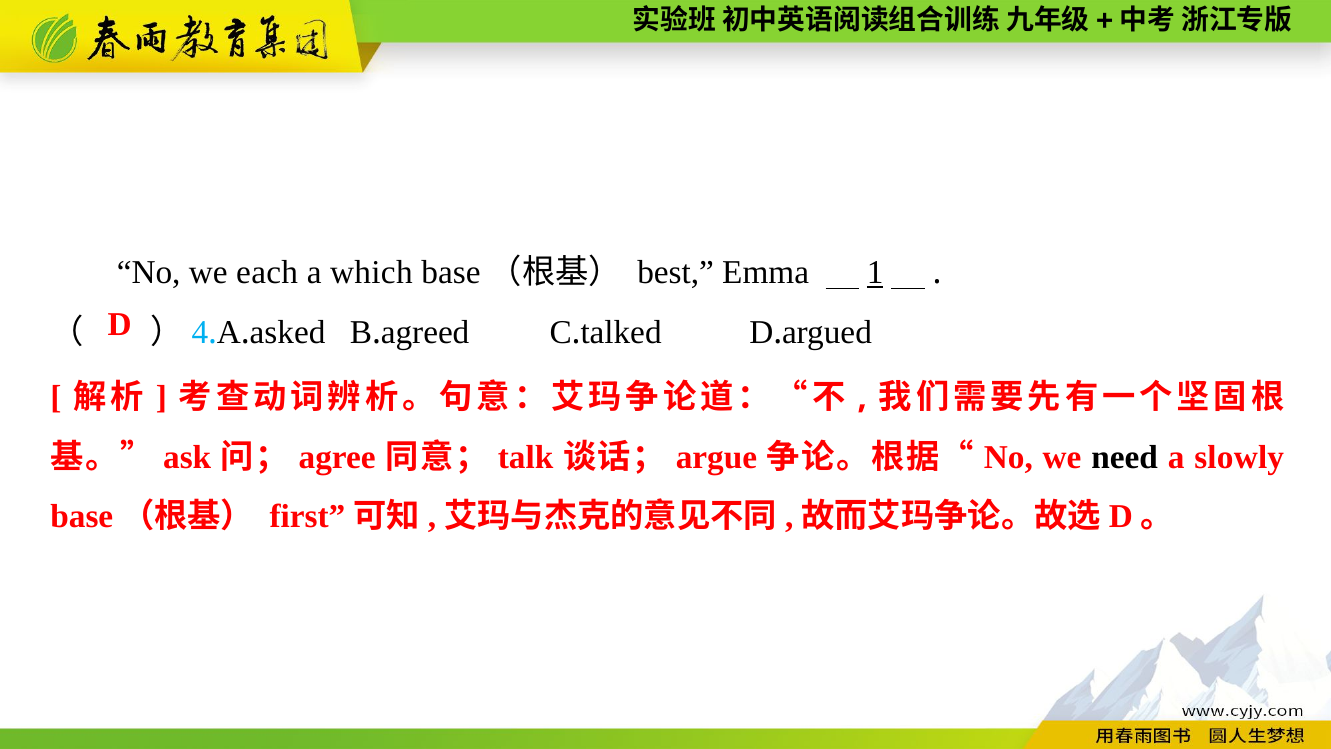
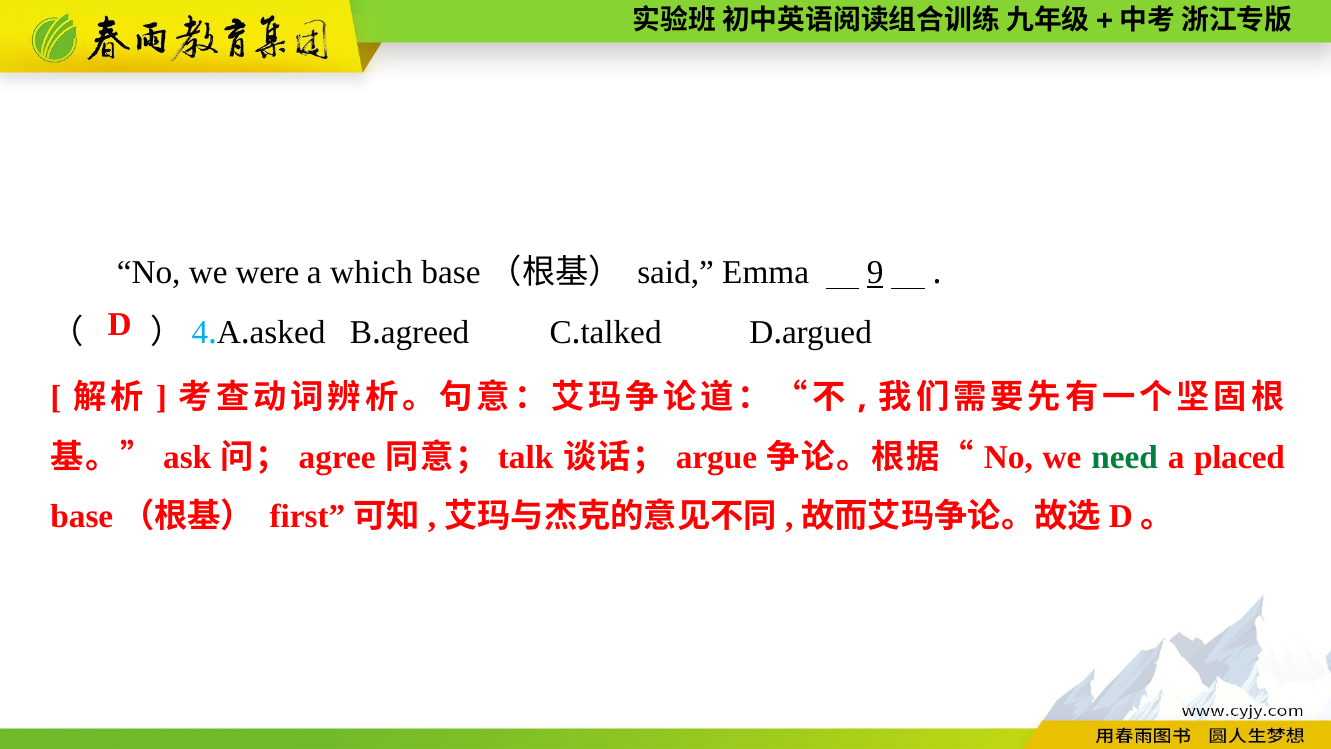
each: each -> were (267, 272)
best: best -> said (676, 272)
1: 1 -> 9 (875, 272)
need colour: black -> green (1125, 457)
slowly: slowly -> placed (1239, 457)
